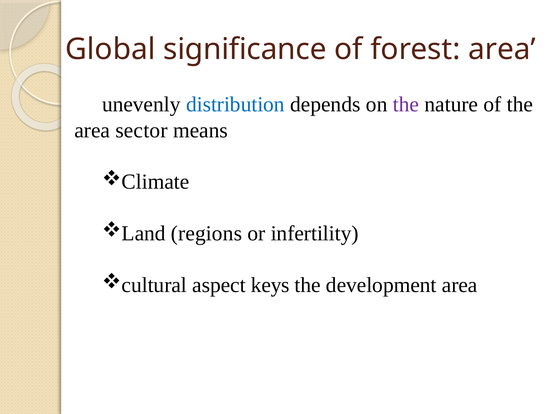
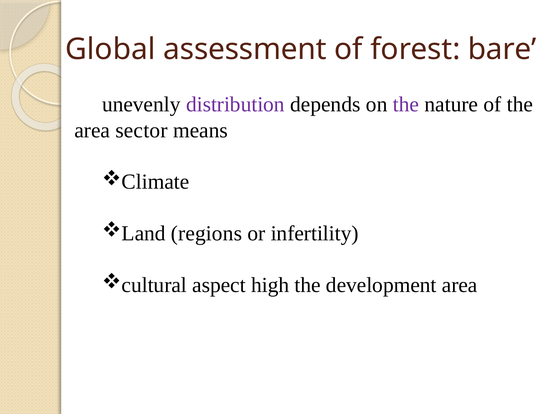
significance: significance -> assessment (245, 49)
forest area: area -> bare (502, 49)
distribution colour: blue -> purple (235, 105)
keys: keys -> high (270, 285)
